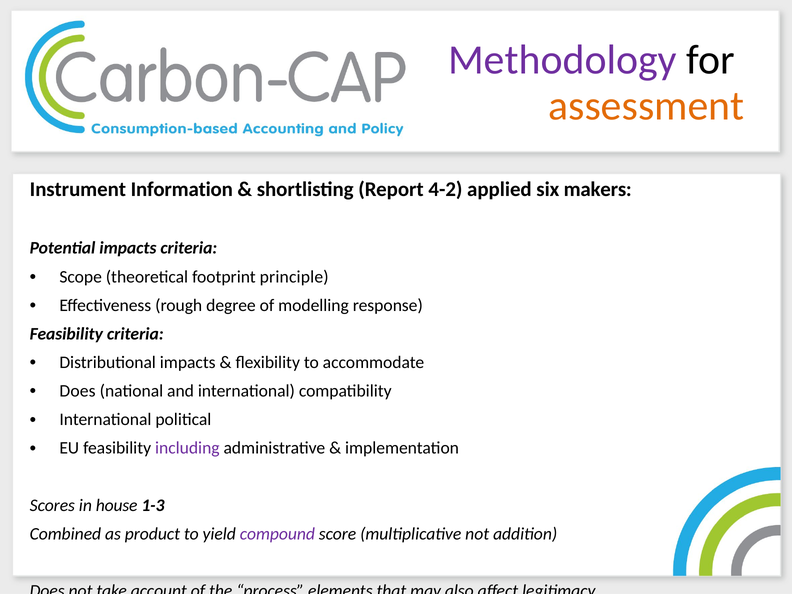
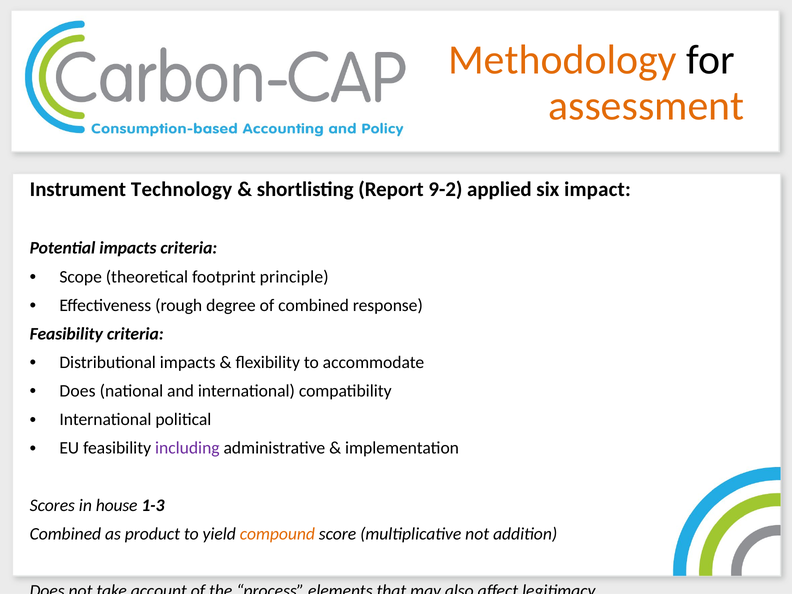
Methodology colour: purple -> orange (563, 60)
Information: Information -> Technology (182, 189)
4-2: 4-2 -> 9-2 (445, 189)
makers: makers -> impact (598, 189)
of modelling: modelling -> combined (314, 305)
compound colour: purple -> orange (277, 534)
